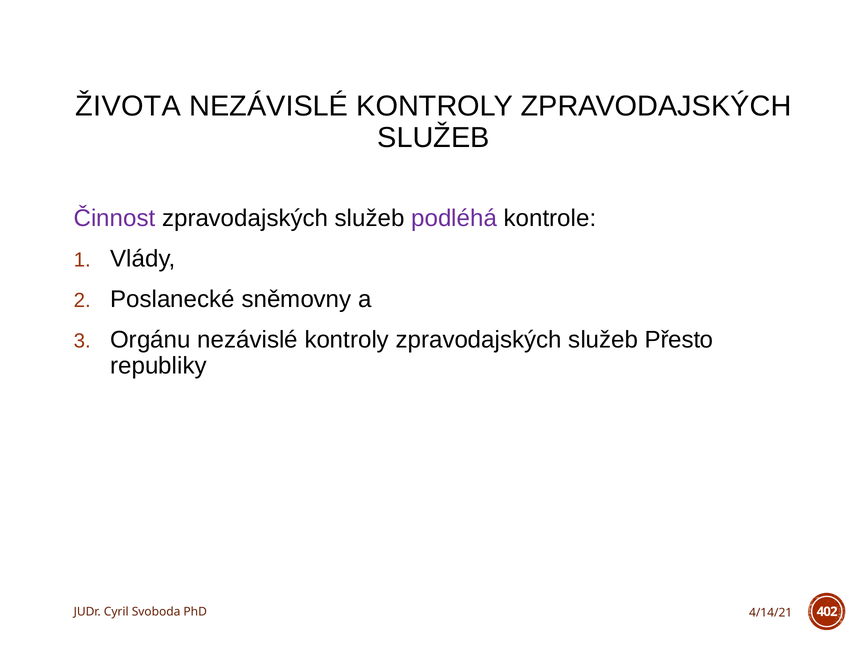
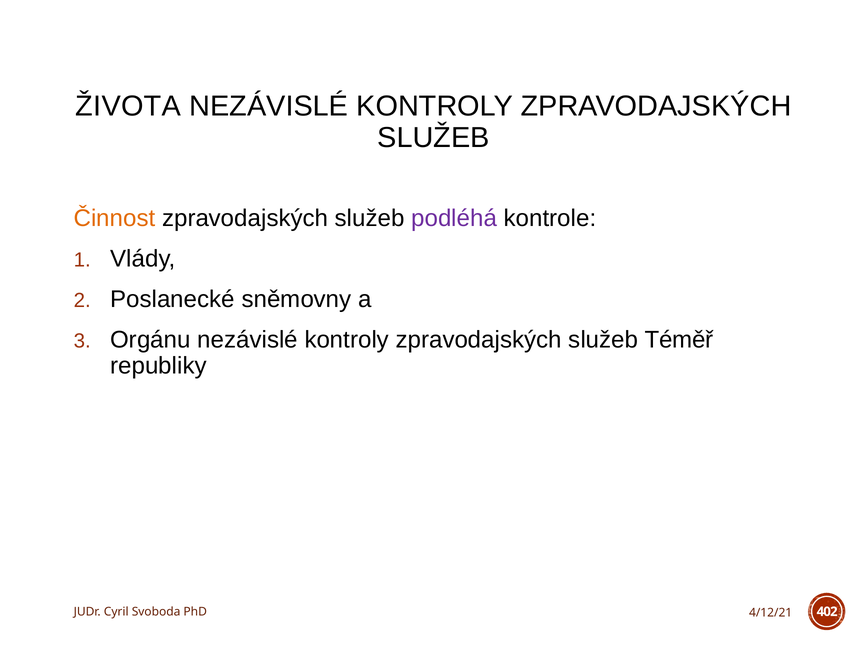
Činnost colour: purple -> orange (114, 218)
Přesto: Přesto -> Téměř (679, 340)
4/14/21: 4/14/21 -> 4/12/21 (771, 613)
